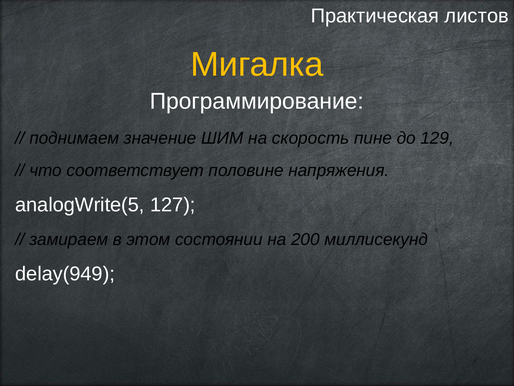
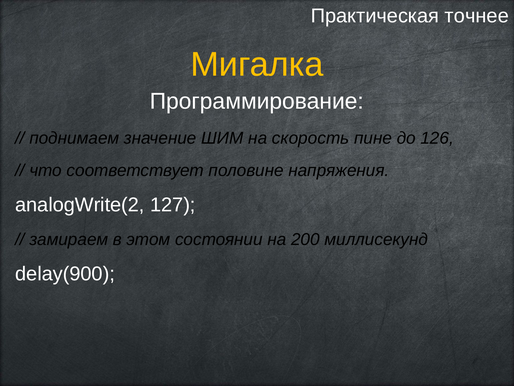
листов: листов -> точнее (477, 16)
129: 129 -> 126 (437, 138)
analogWrite(5: analogWrite(5 -> analogWrite(2 (80, 205)
delay(949: delay(949 -> delay(900 (65, 273)
